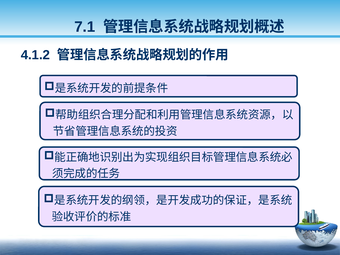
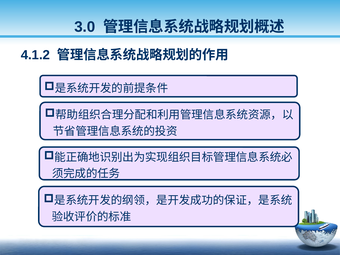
7.1: 7.1 -> 3.0 (85, 27)
